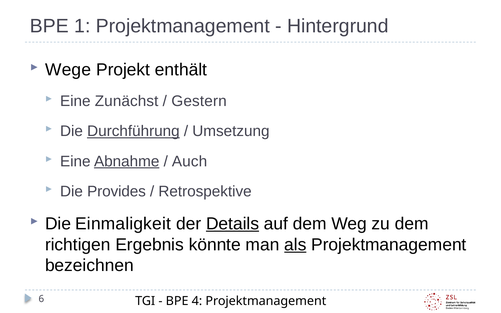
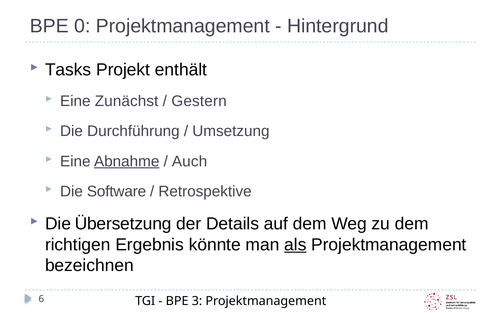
1: 1 -> 0 (82, 26)
Wege: Wege -> Tasks (68, 70)
Durchführung underline: present -> none (133, 131)
Provides: Provides -> Software (117, 192)
Einmaligkeit: Einmaligkeit -> Übersetzung (123, 224)
Details underline: present -> none (233, 224)
4: 4 -> 3 (197, 301)
